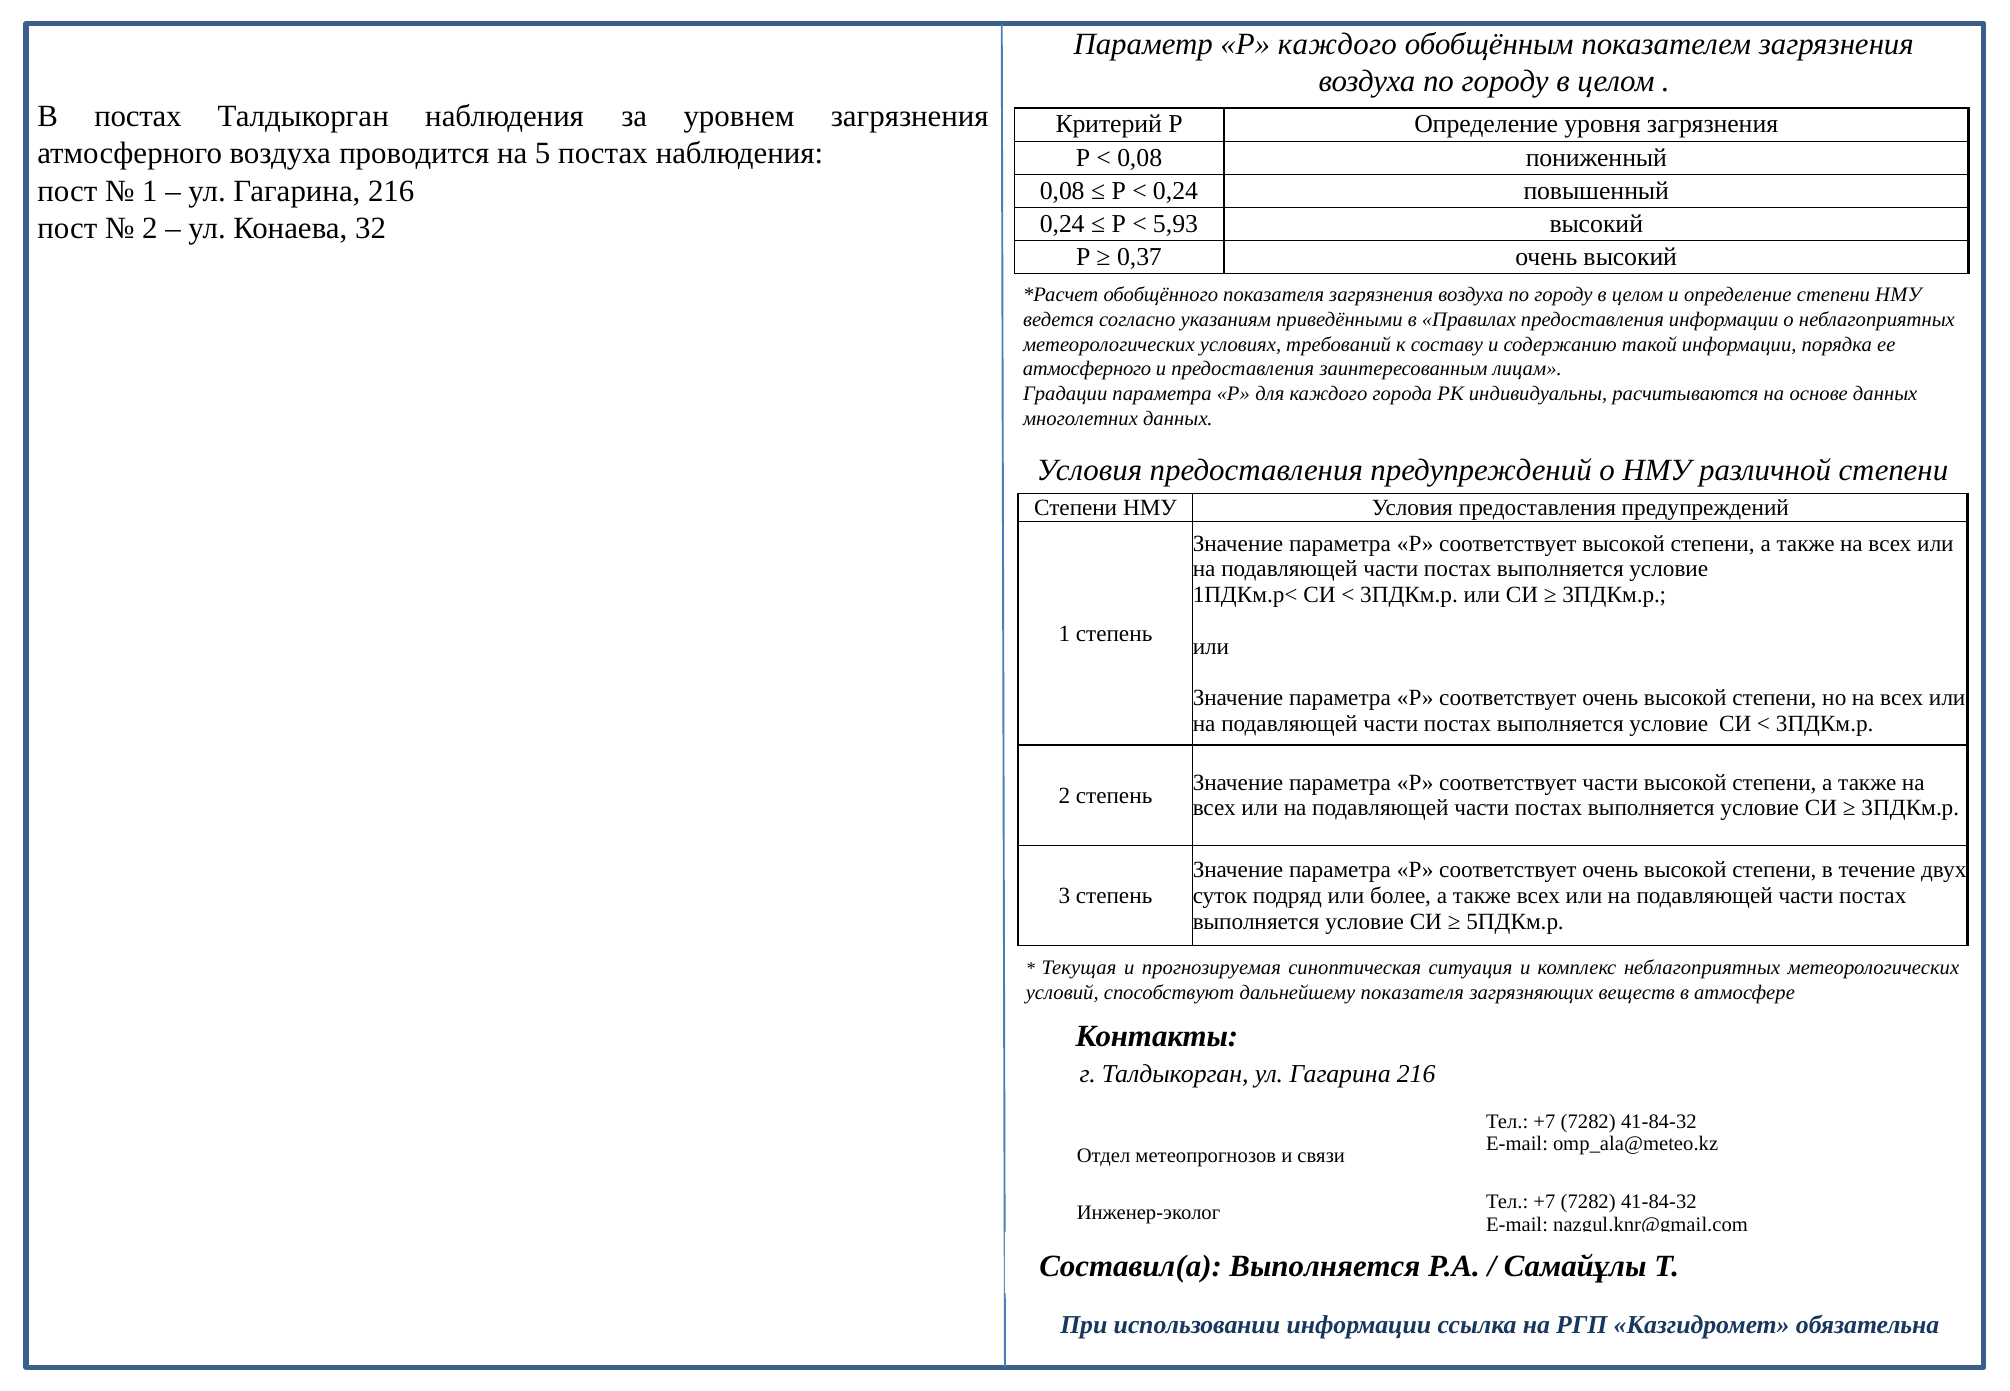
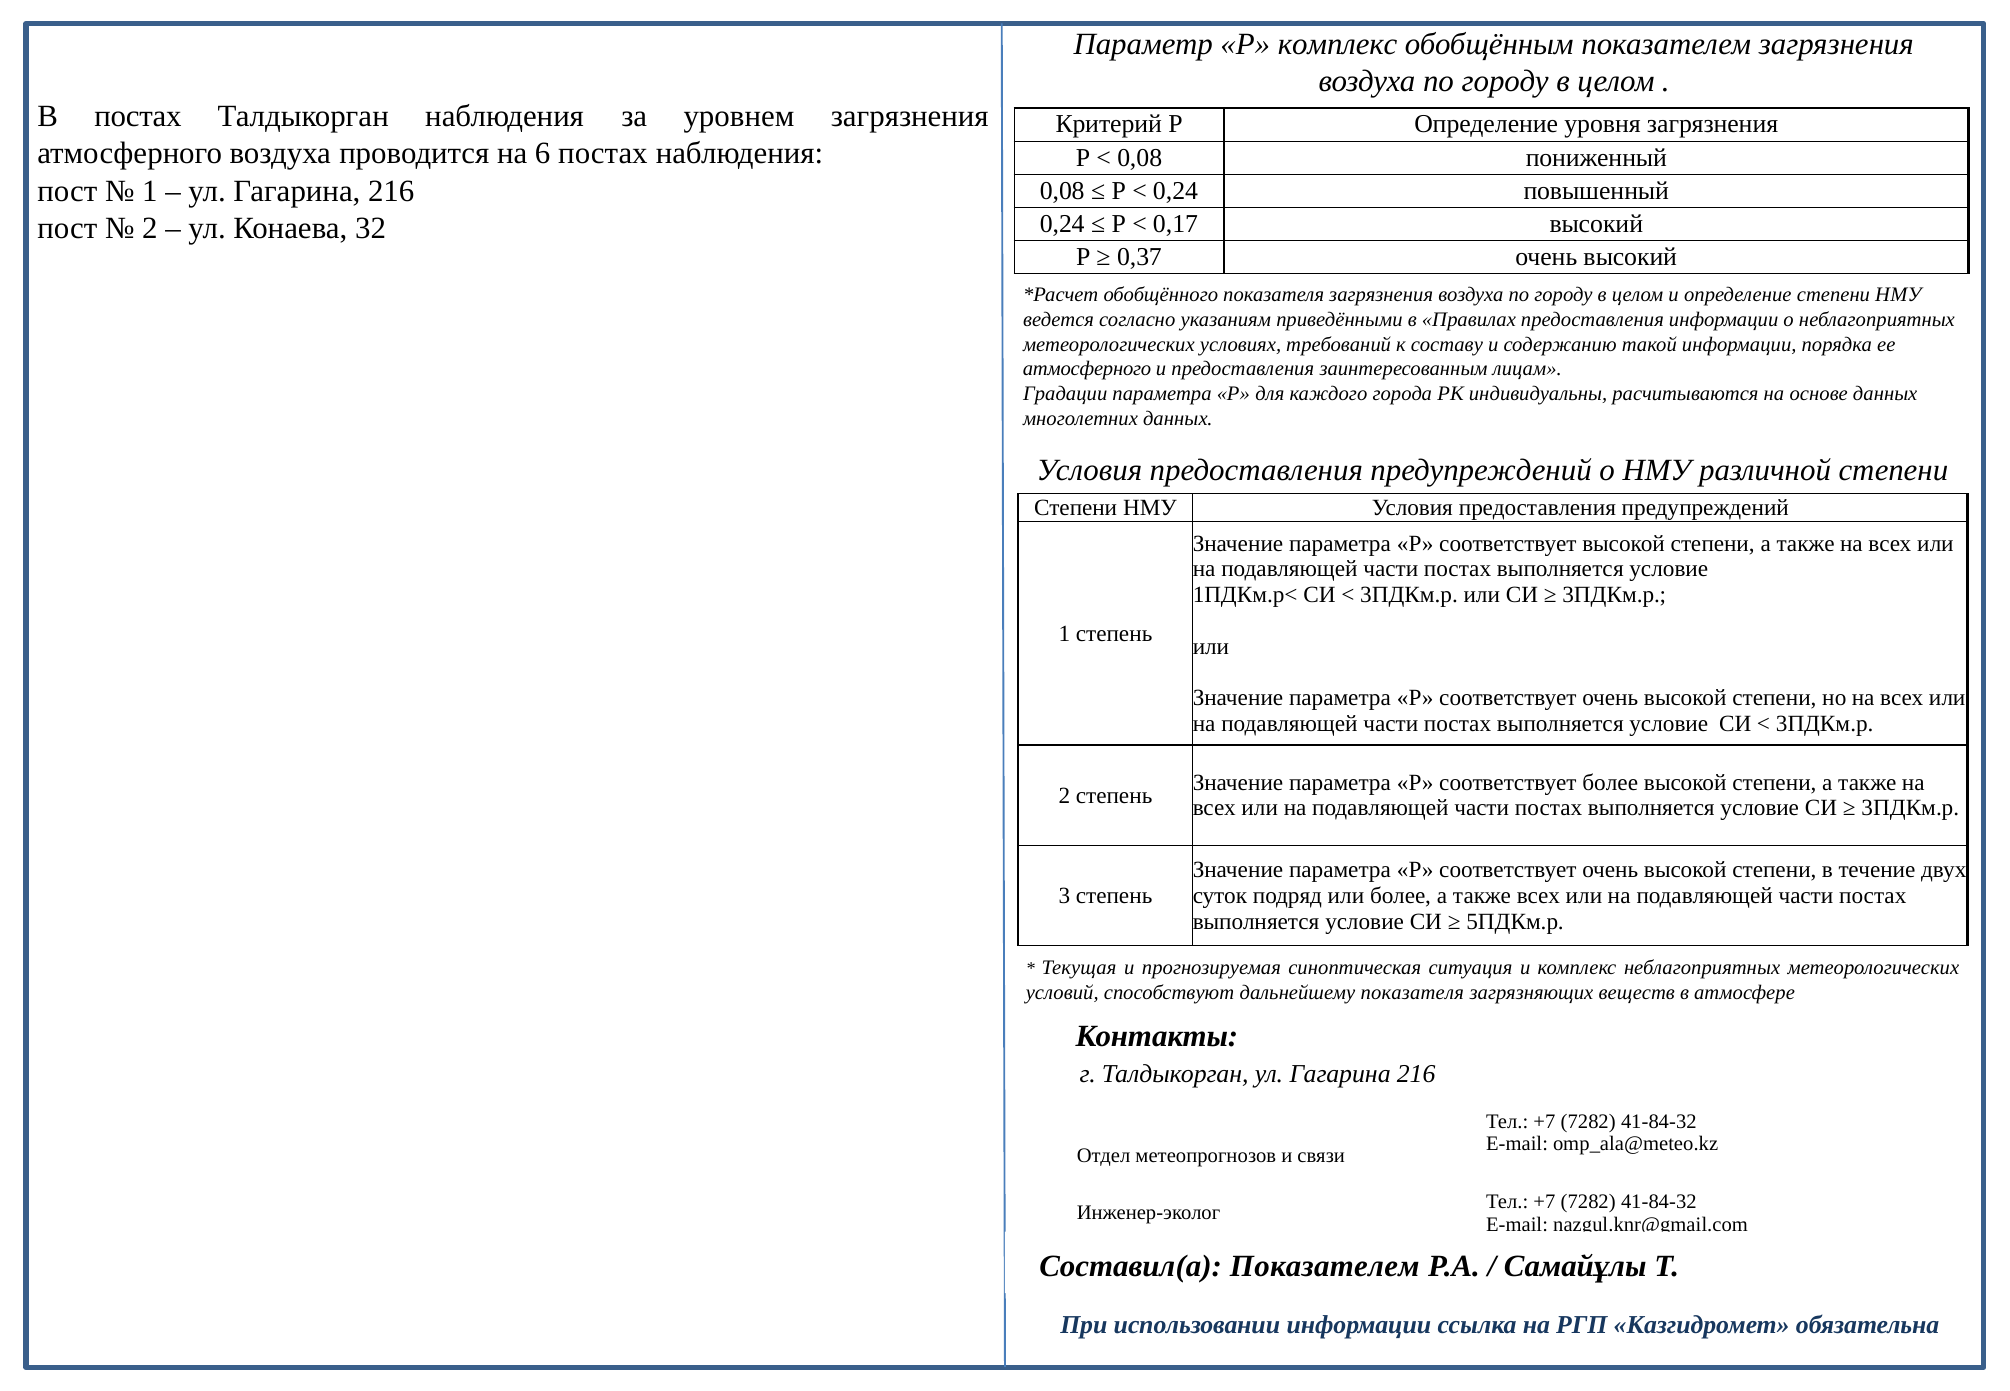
Р каждого: каждого -> комплекс (1338, 44)
5: 5 -> 6 (543, 154)
5,93: 5,93 -> 0,17 (1175, 224)
соответствует части: части -> более (1610, 783)
Составил(а Выполняется: Выполняется -> Показателем (1325, 1267)
